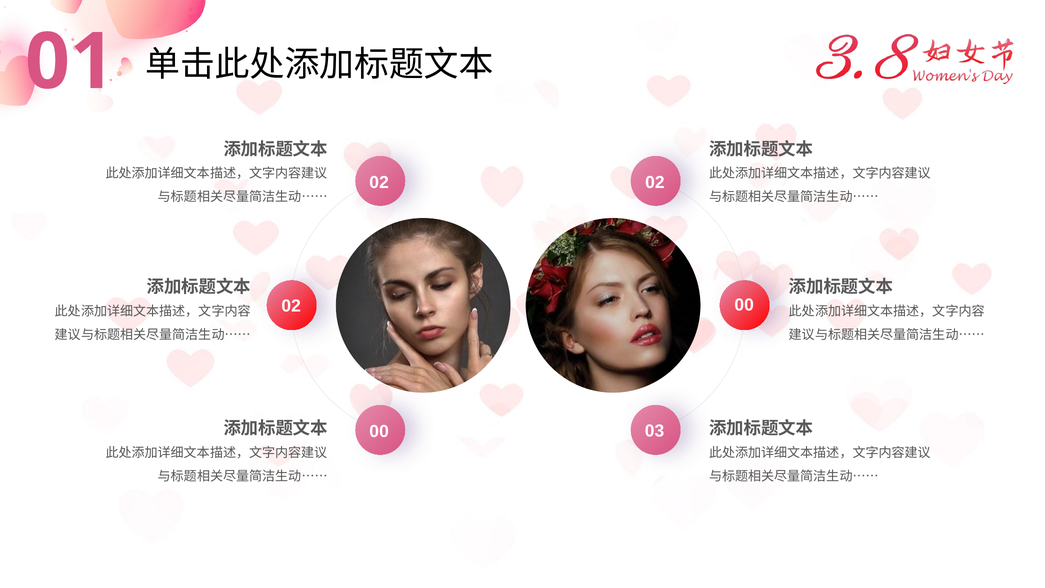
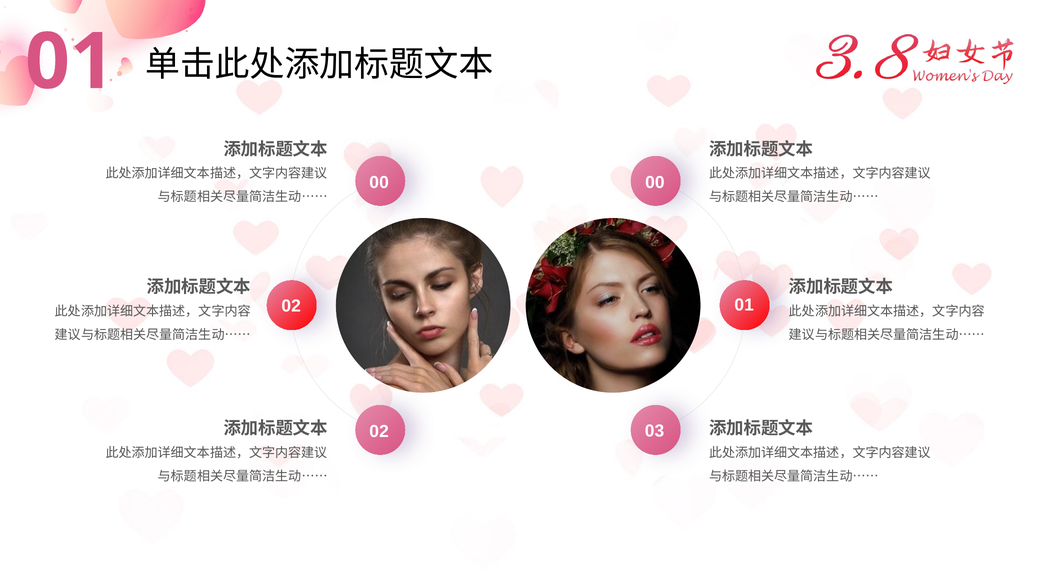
2: 2 -> 0 (384, 183)
2: 2 -> 0 (660, 183)
0: 0 -> 1 (749, 305)
0: 0 -> 2 (384, 431)
